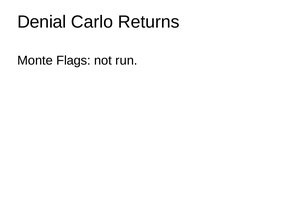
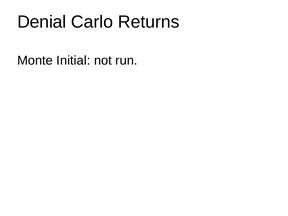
Flags: Flags -> Initial (73, 60)
